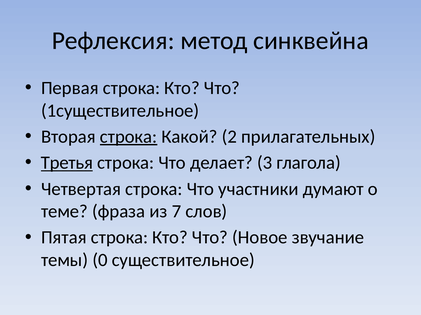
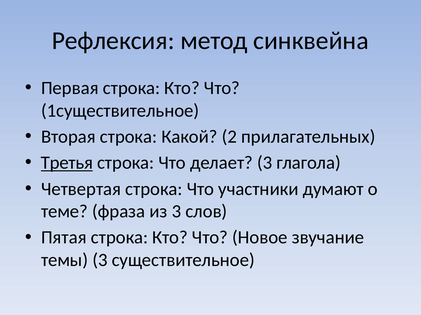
строка underline: present -> none (129, 137)
из 7: 7 -> 3 (176, 212)
темы 0: 0 -> 3 (100, 261)
